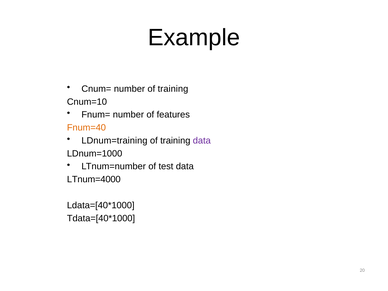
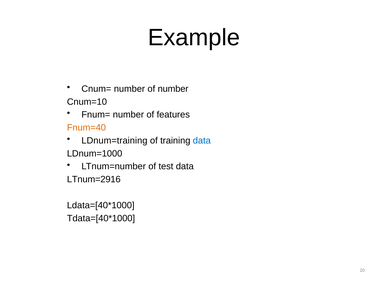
number of training: training -> number (173, 89)
data colour: purple -> blue (202, 141)
LTnum=4000: LTnum=4000 -> LTnum=2916 (94, 179)
